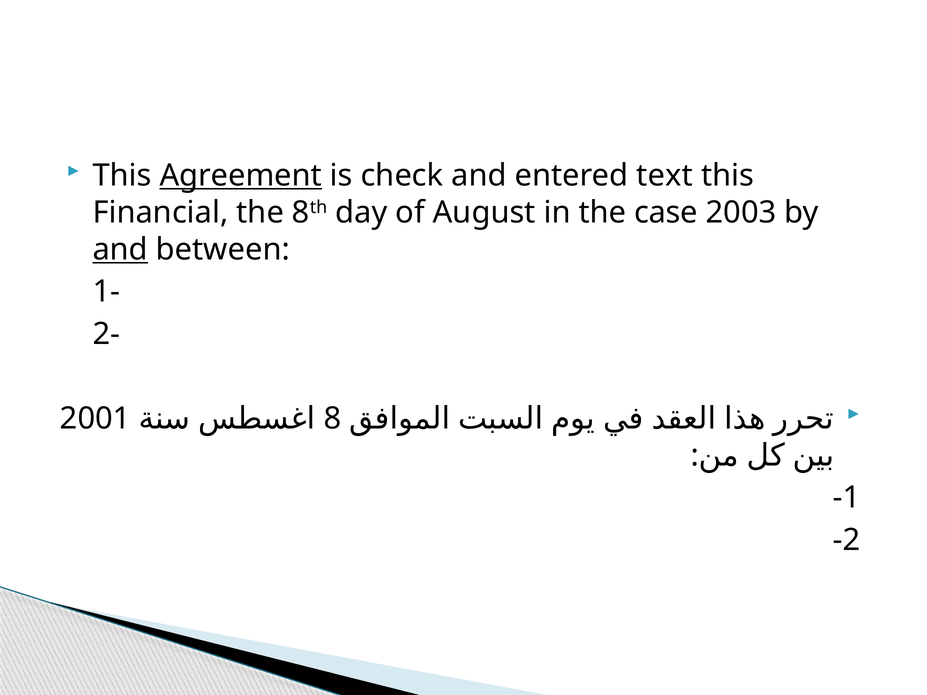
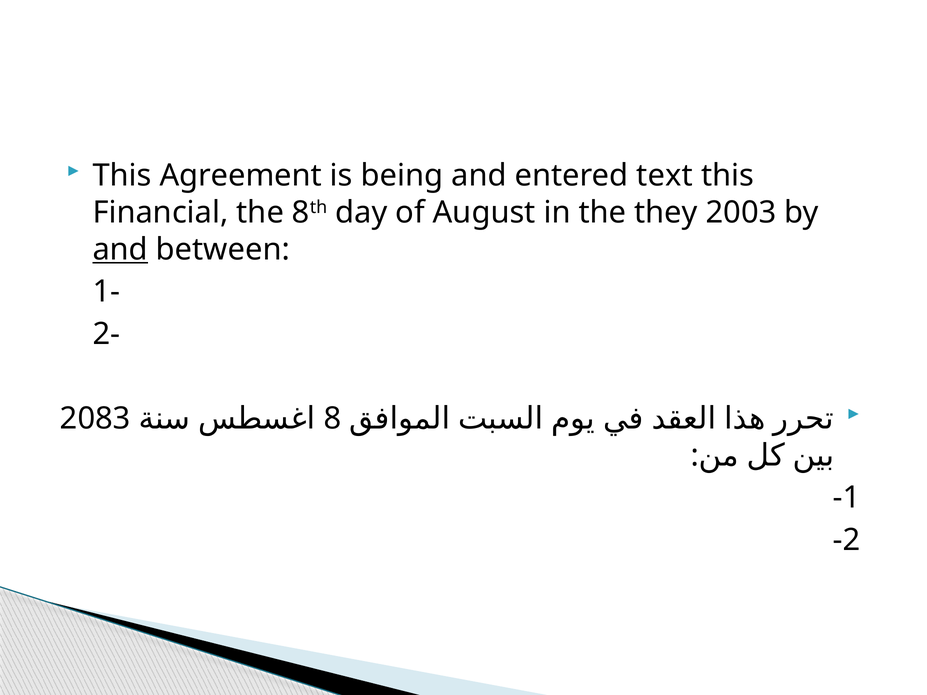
Agreement underline: present -> none (241, 175)
check: check -> being (402, 175)
case: case -> they (666, 213)
2001: 2001 -> 2083 (95, 419)
